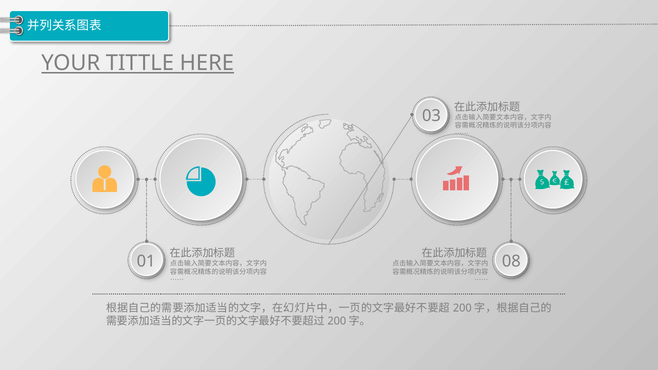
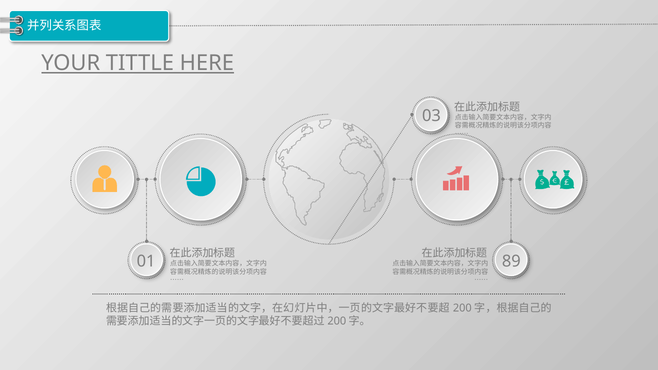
08: 08 -> 89 (511, 261)
